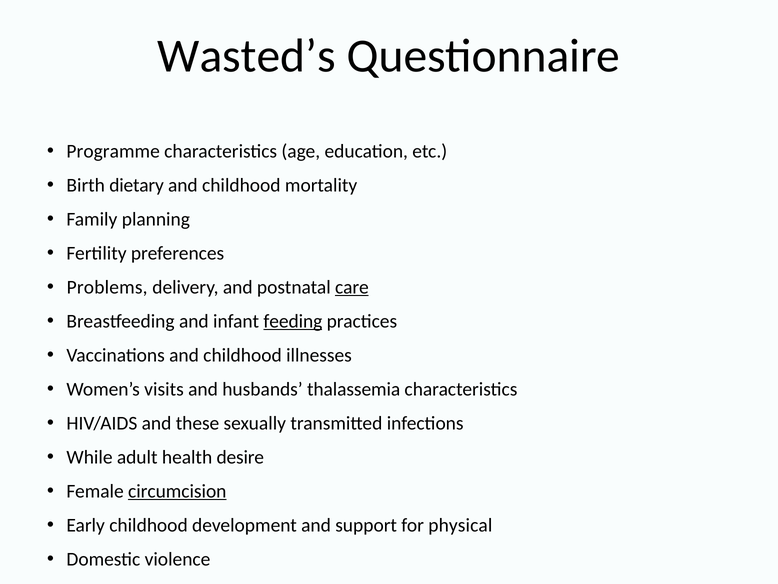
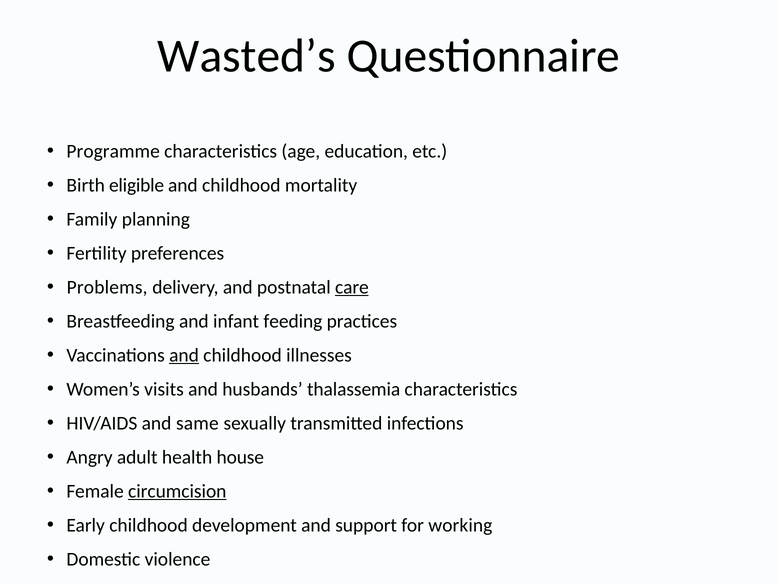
dietary: dietary -> eligible (137, 185)
feeding underline: present -> none (293, 321)
and underline: none -> present (184, 355)
these: these -> same (197, 423)
While: While -> Angry (90, 457)
desire: desire -> house (240, 457)
physical: physical -> working (460, 525)
